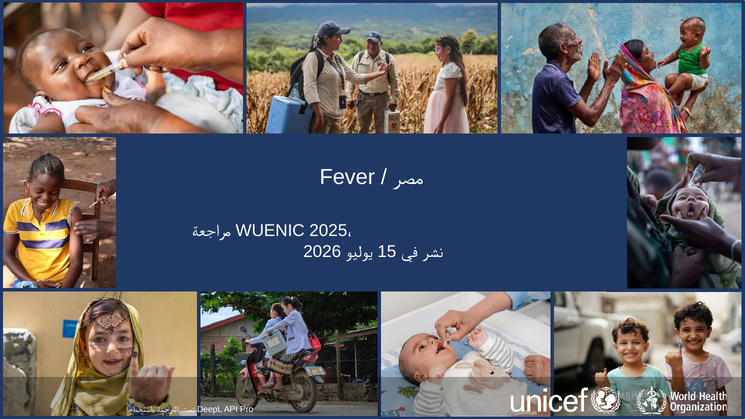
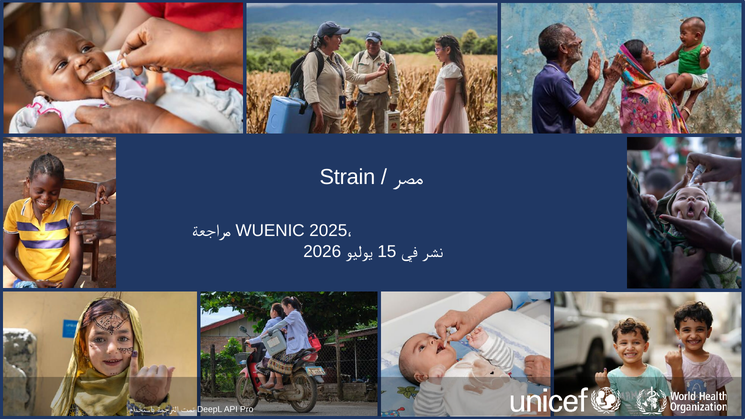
Fever: Fever -> Strain (347, 177)
